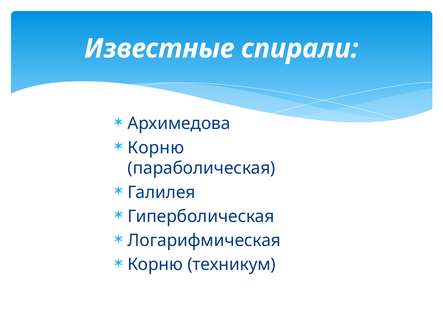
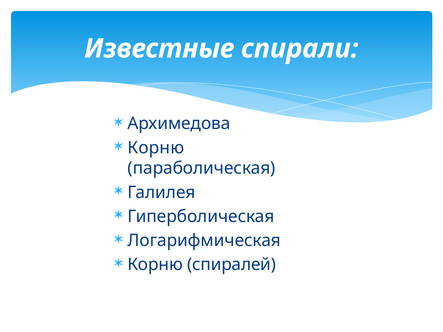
техникум: техникум -> спиралей (232, 265)
